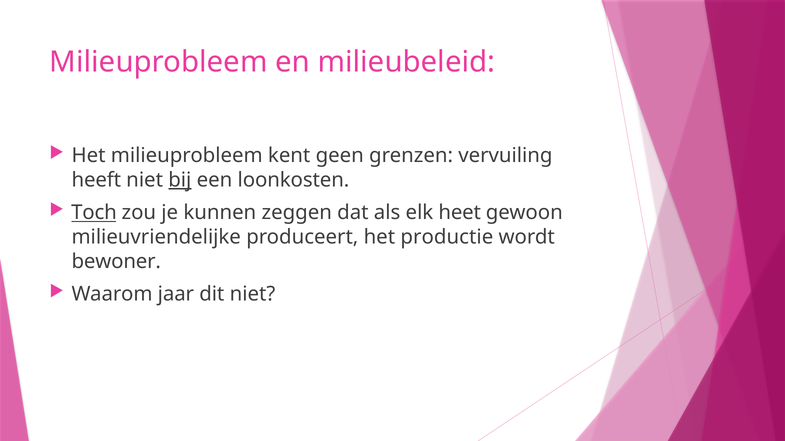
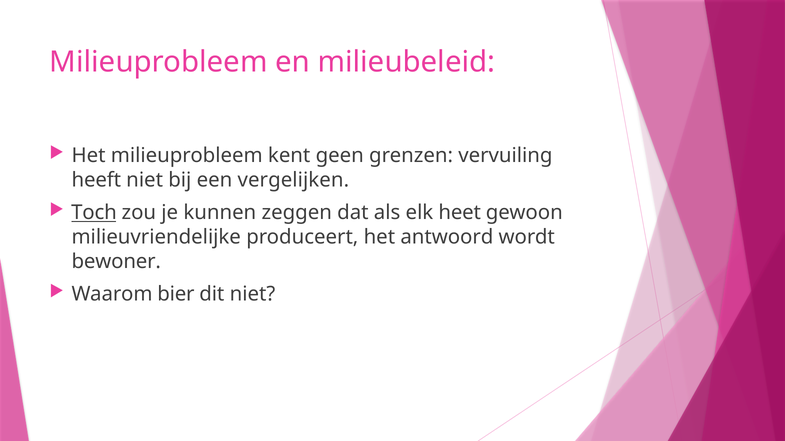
bij underline: present -> none (180, 180)
loonkosten: loonkosten -> vergelijken (293, 180)
productie: productie -> antwoord (447, 237)
jaar: jaar -> bier (176, 295)
